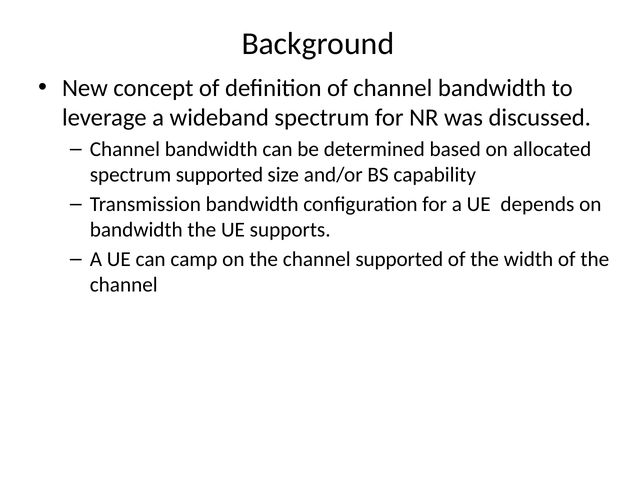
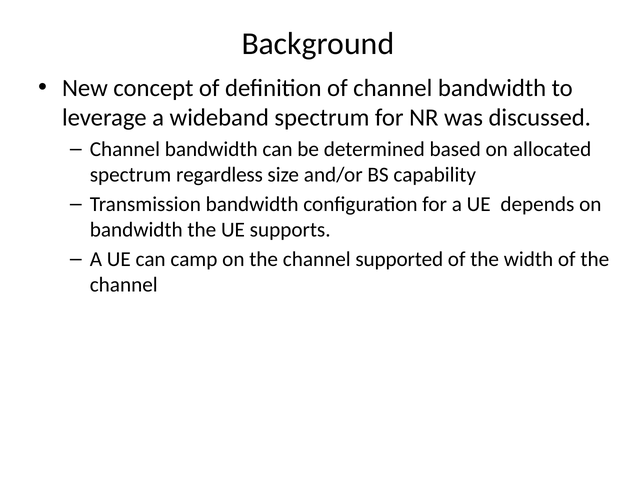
spectrum supported: supported -> regardless (219, 175)
